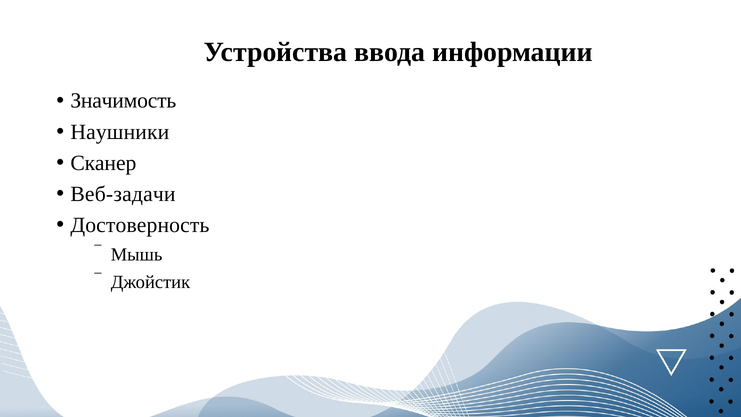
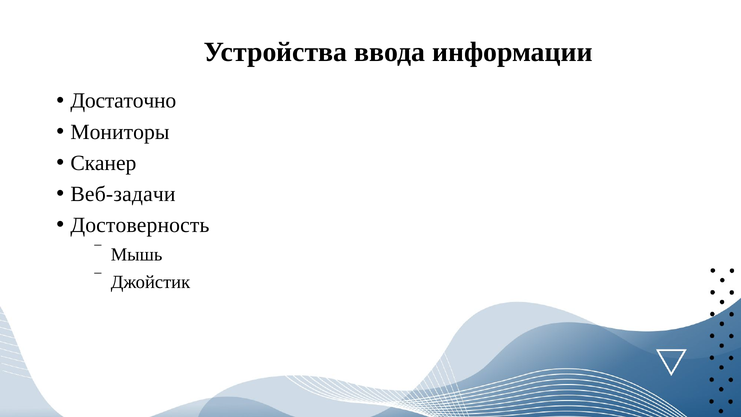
Значимость: Значимость -> Достаточно (123, 101)
Наушники: Наушники -> Мониторы (120, 132)
